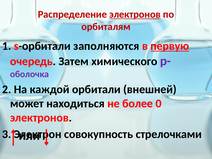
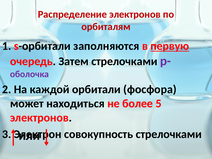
электронов underline: present -> none (135, 14)
Затем химического: химического -> стрелочками (124, 61)
внешней: внешней -> фосфора (150, 89)
0: 0 -> 5 (159, 104)
